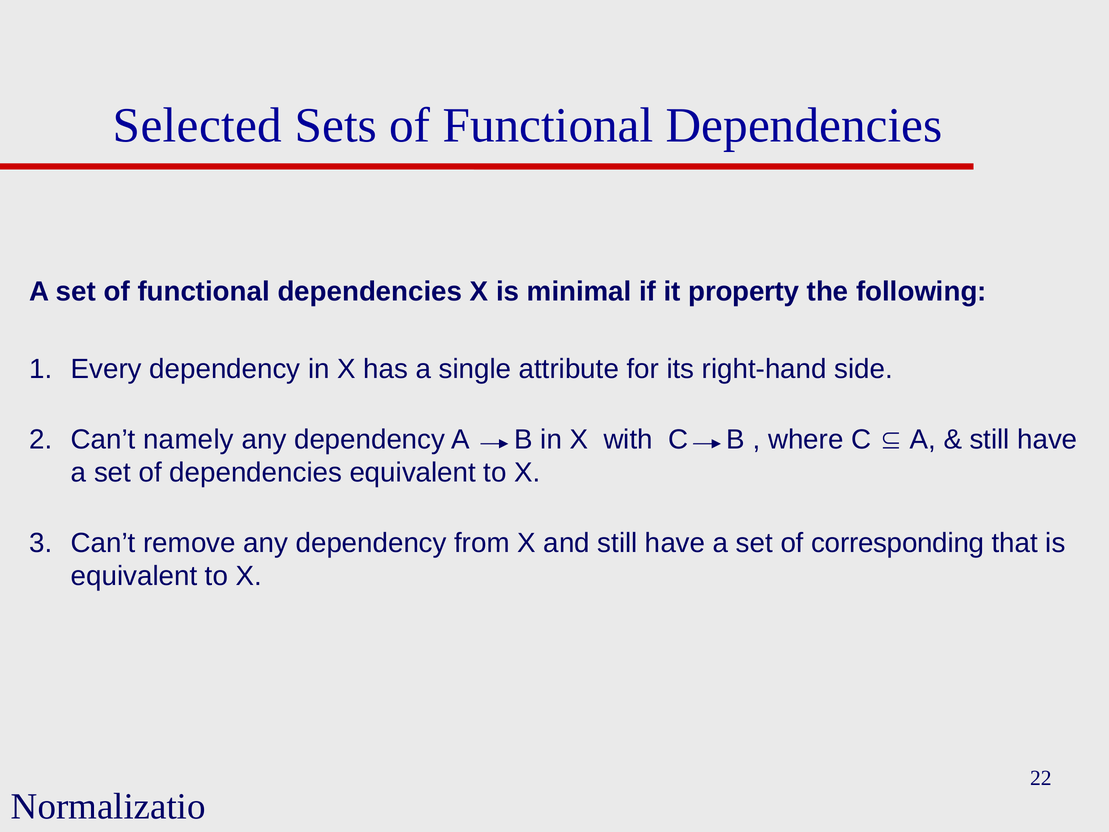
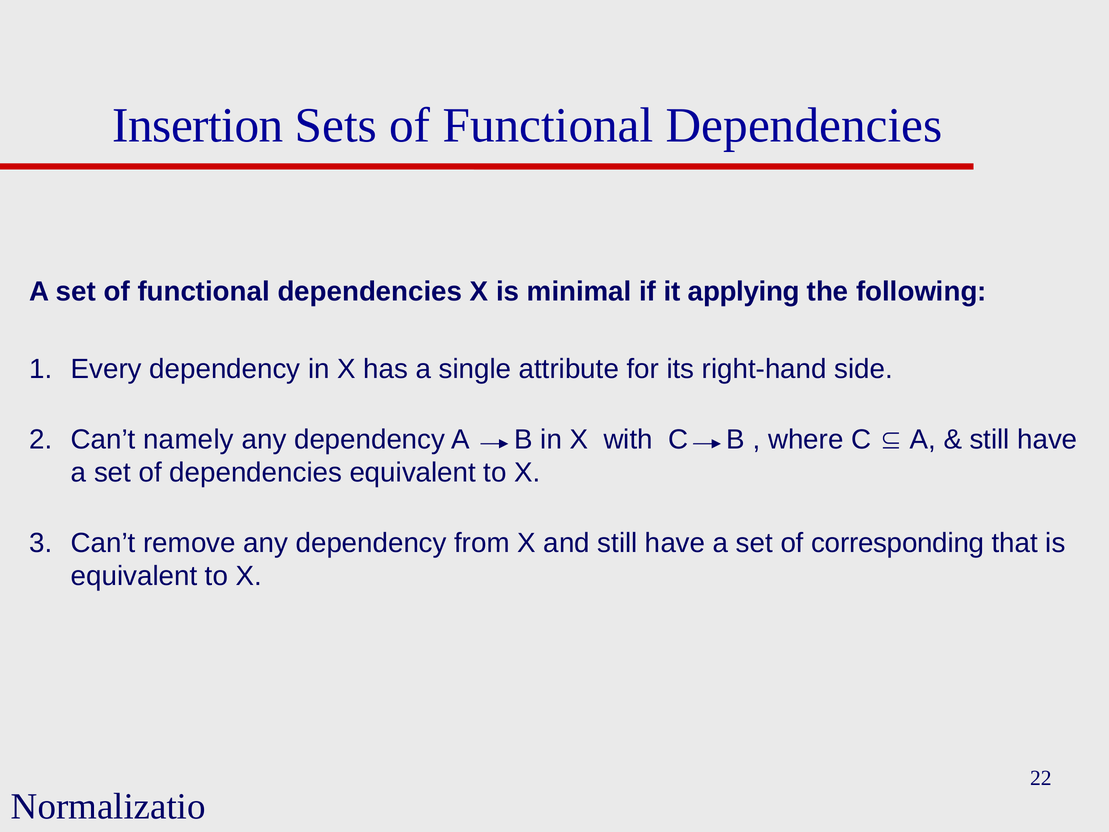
Selected: Selected -> Insertion (198, 125)
property: property -> applying (744, 291)
